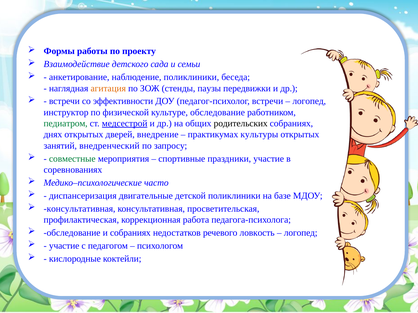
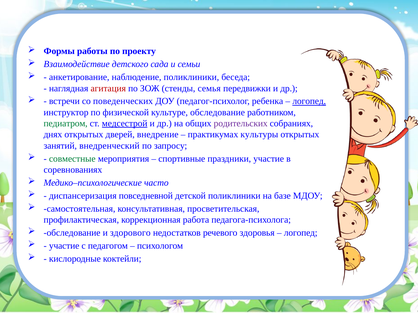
агитация colour: orange -> red (108, 88)
паузы: паузы -> семья (209, 88)
эффективности: эффективности -> поведенческих (123, 101)
педагог-психолог встречи: встречи -> ребенка (268, 101)
логопед underline: none -> present (309, 101)
родительских colour: black -> purple (241, 124)
двигательные: двигательные -> повседневной (146, 196)
консультативная: консультативная -> самостоятельная (79, 209)
и собраниях: собраниях -> здорового (130, 233)
ловкость: ловкость -> здоровья (257, 233)
